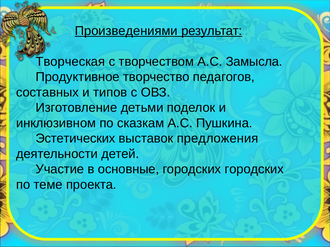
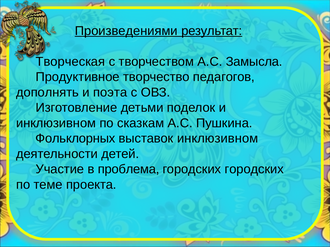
составных: составных -> дополнять (48, 92)
типов: типов -> поэта (110, 92)
Эстетических: Эстетических -> Фольклорных (75, 139)
выставок предложения: предложения -> инклюзивном (218, 139)
основные: основные -> проблема (129, 170)
